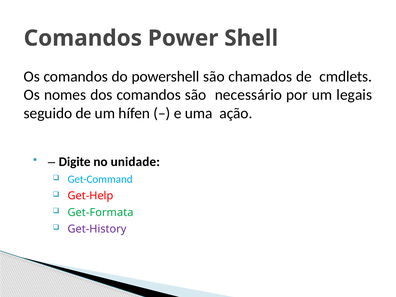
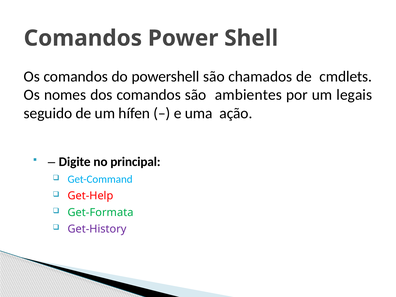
necessário: necessário -> ambientes (248, 95)
unidade: unidade -> principal (135, 162)
